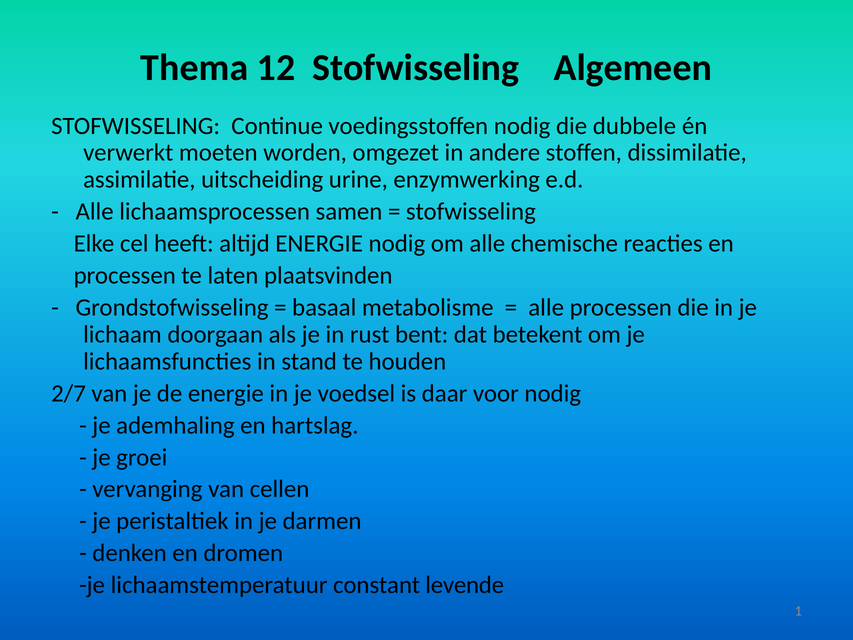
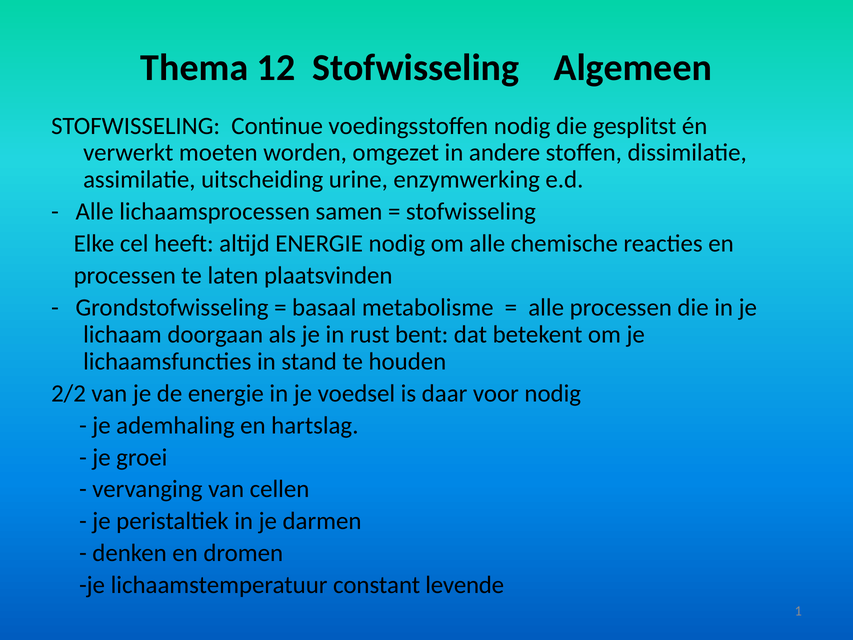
dubbele: dubbele -> gesplitst (635, 126)
2/7: 2/7 -> 2/2 (69, 393)
